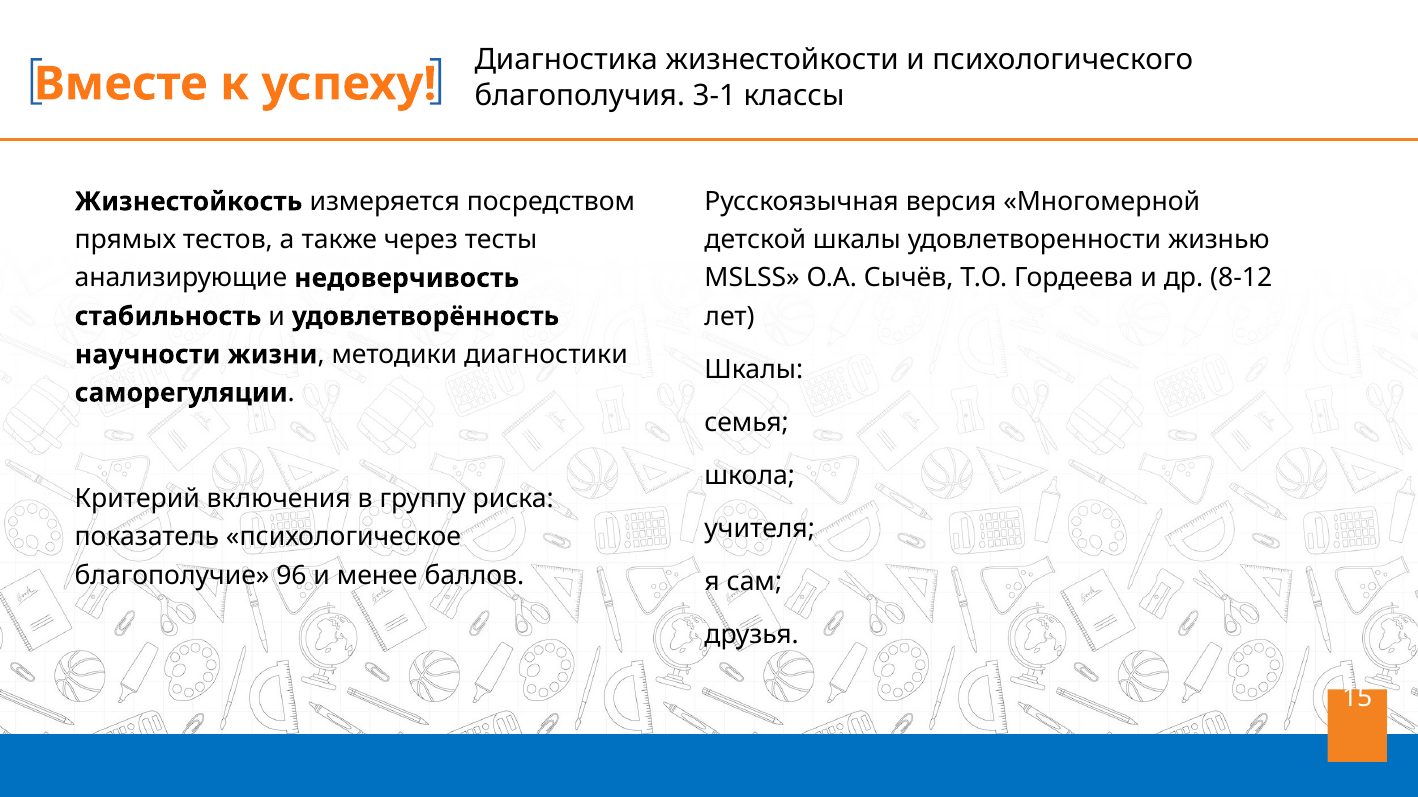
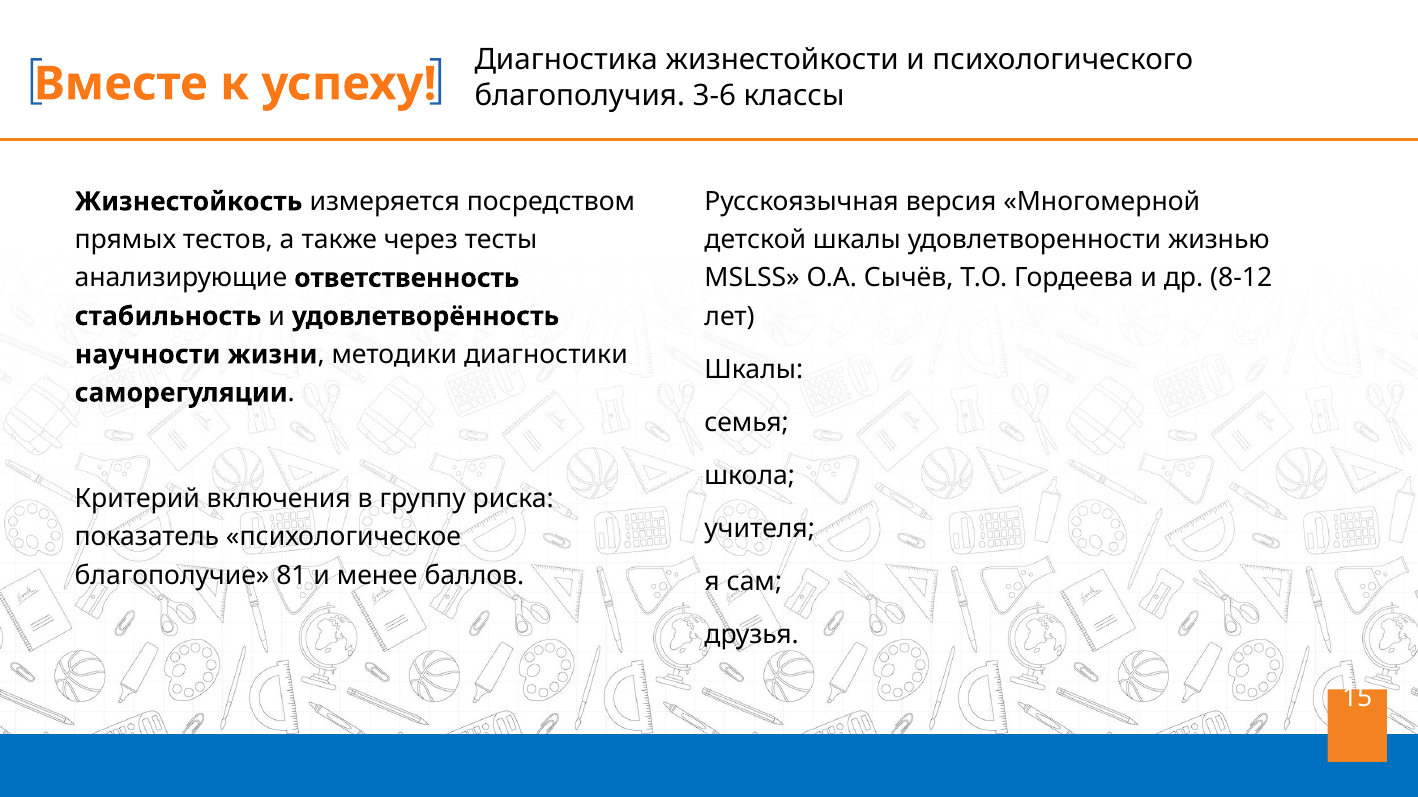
3-1: 3-1 -> 3-6 (714, 96)
недоверчивость: недоверчивость -> ответственность (407, 278)
96: 96 -> 81 (291, 576)
